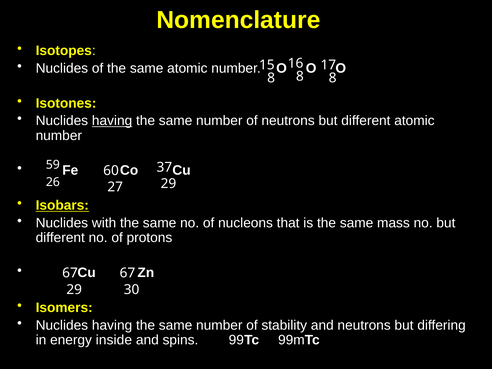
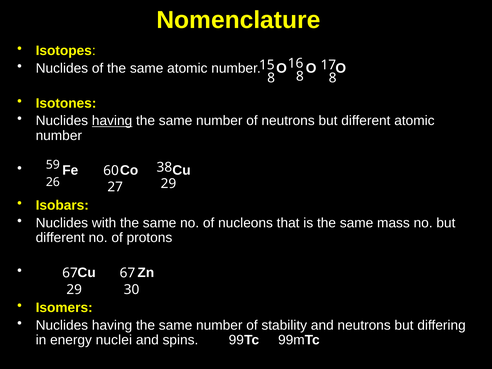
37: 37 -> 38 (164, 167)
Isobars underline: present -> none (62, 205)
inside: inside -> nuclei (114, 340)
